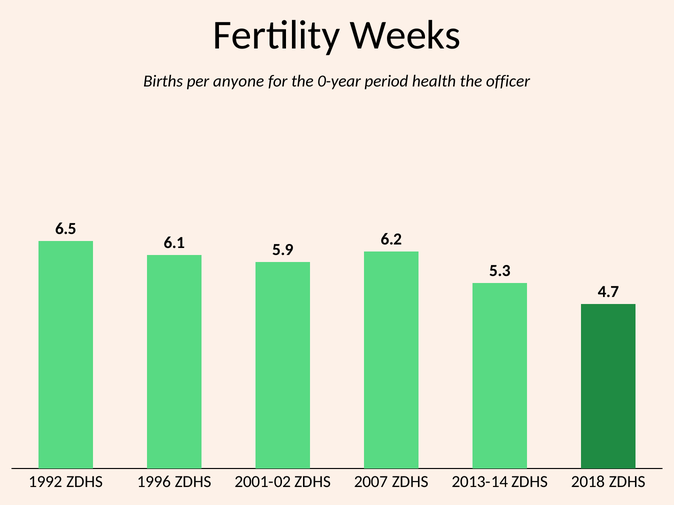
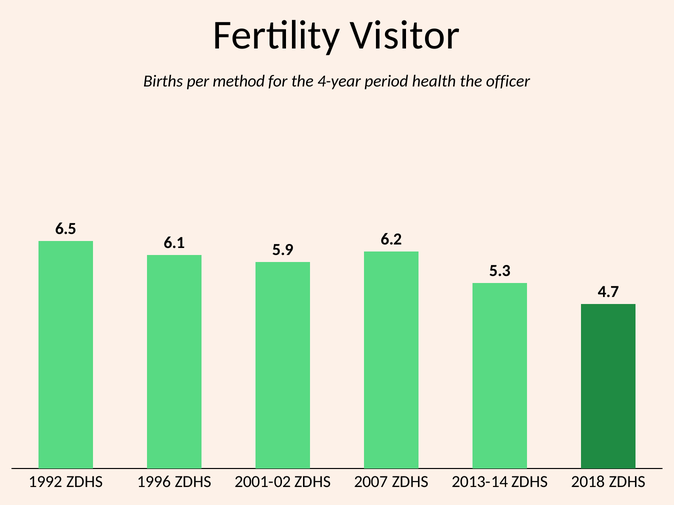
Weeks: Weeks -> Visitor (405, 35)
anyone: anyone -> method (239, 81)
0-year: 0-year -> 4-year (339, 81)
